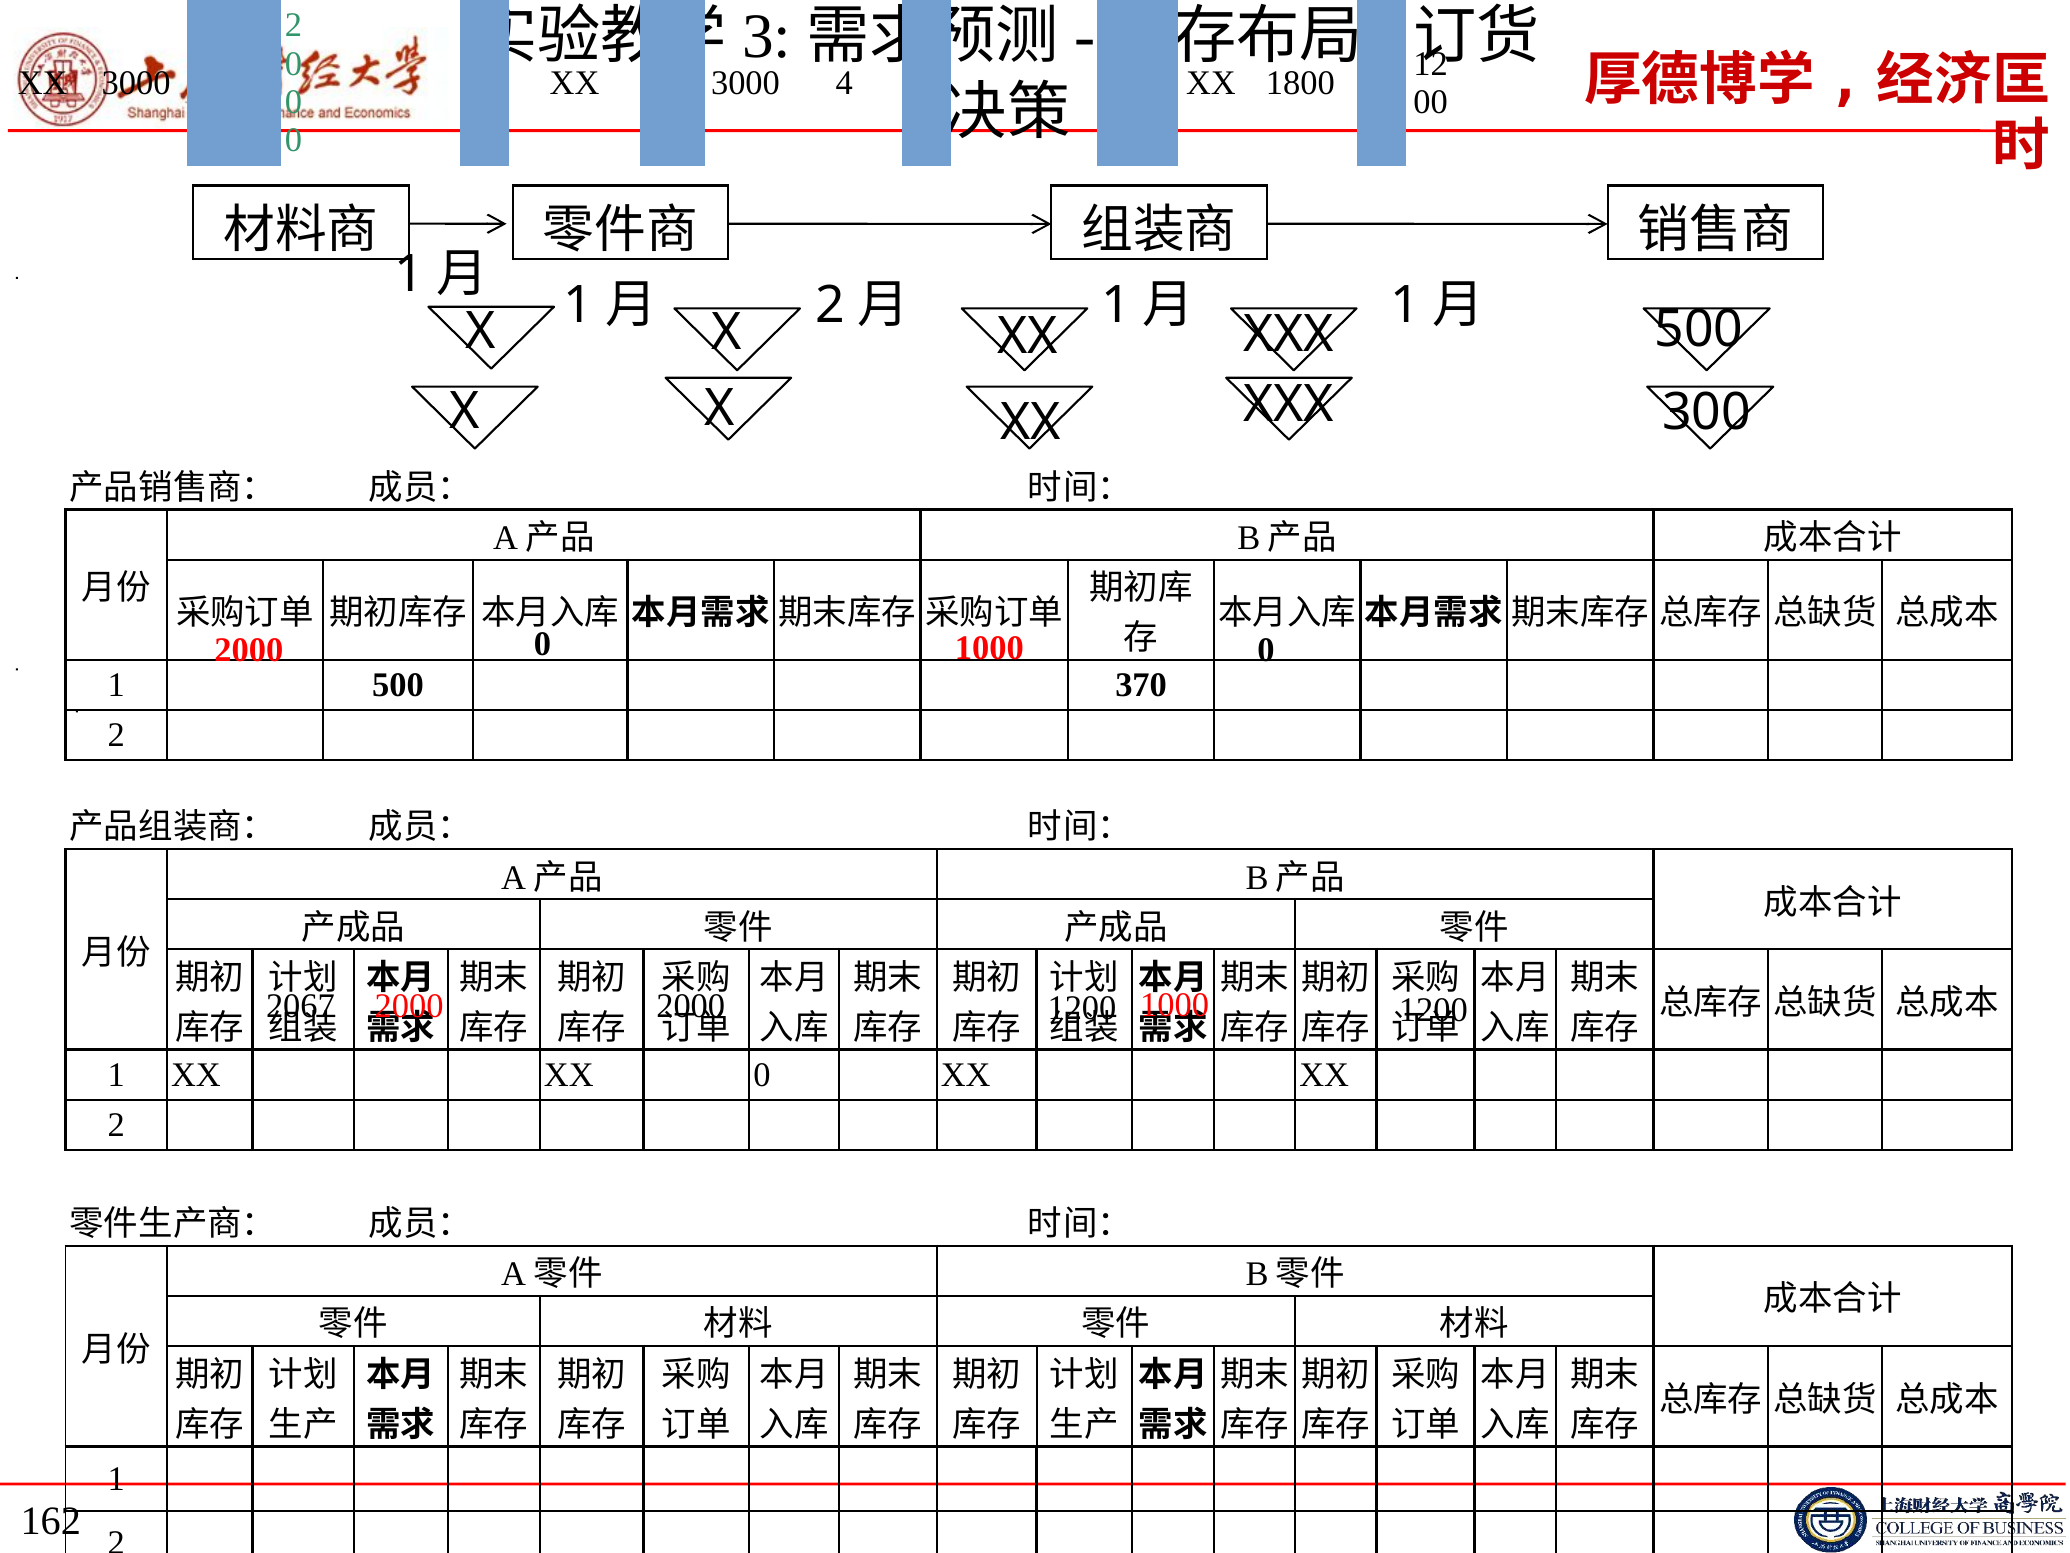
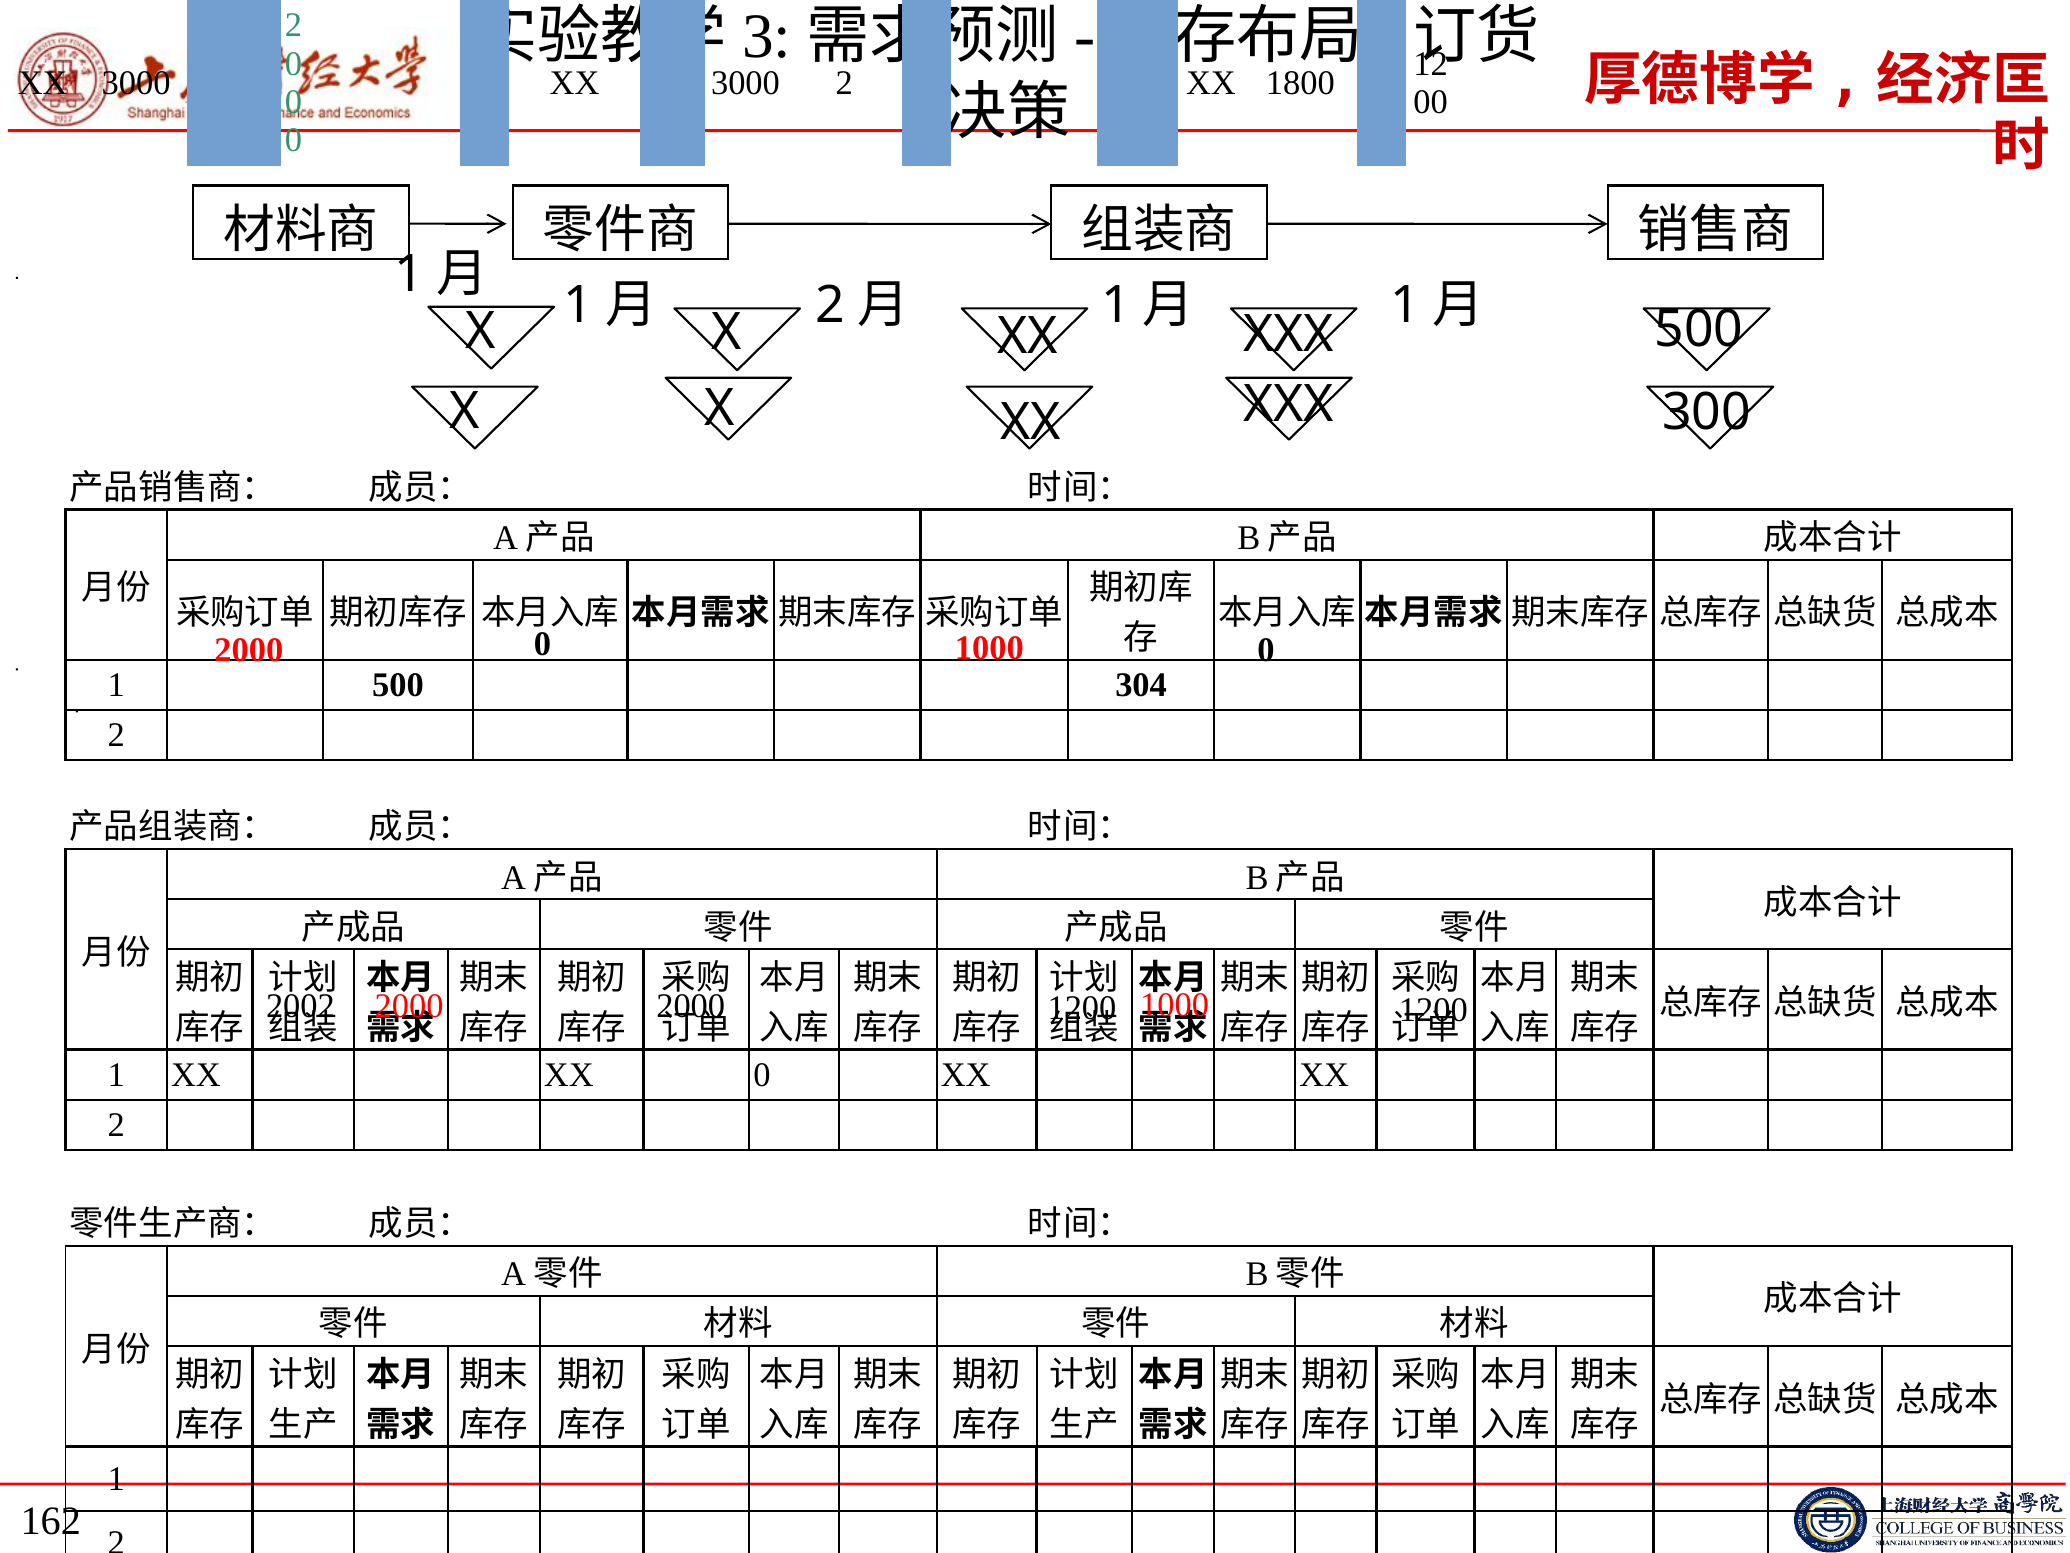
4: 4 -> 2 (844, 83)
370: 370 -> 304 (1141, 685)
2067: 2067 -> 2002 (300, 1006)
